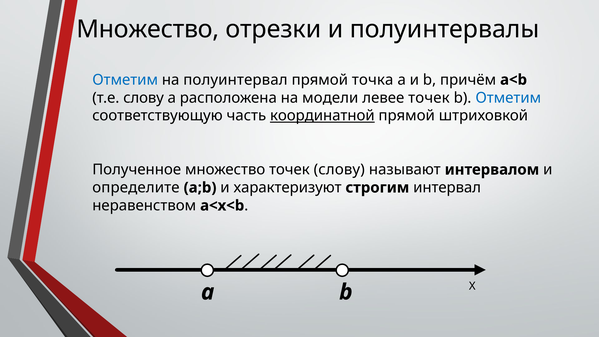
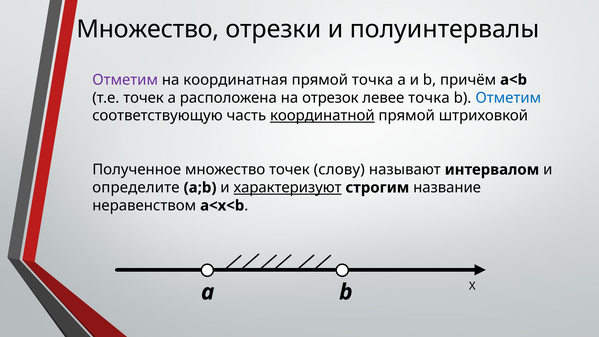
Отметим colour: blue -> purple (125, 80)
полуинтервал: полуинтервал -> координатная (235, 80)
т.е слову: слову -> точек (144, 98)
модели: модели -> отрезок (330, 98)
левее точек: точек -> точка (429, 98)
характеризуют underline: none -> present (288, 188)
интервал: интервал -> название (447, 188)
